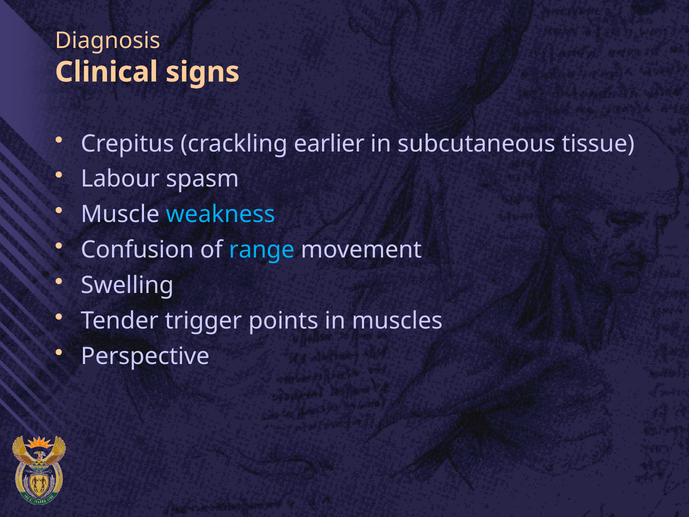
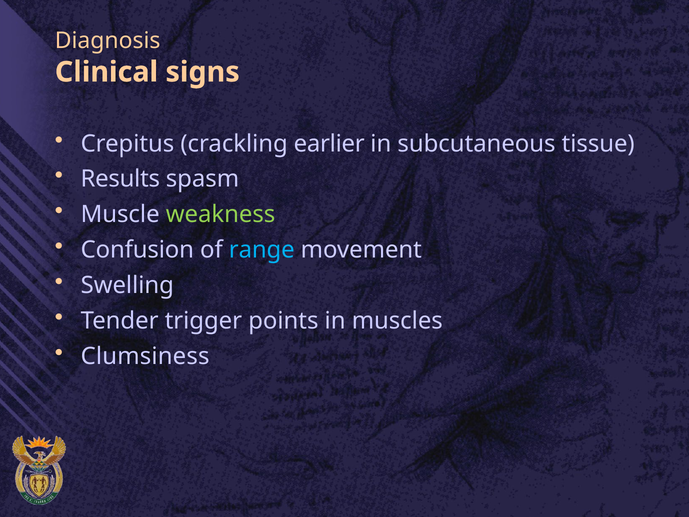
Labour: Labour -> Results (120, 179)
weakness colour: light blue -> light green (221, 214)
Perspective: Perspective -> Clumsiness (145, 356)
